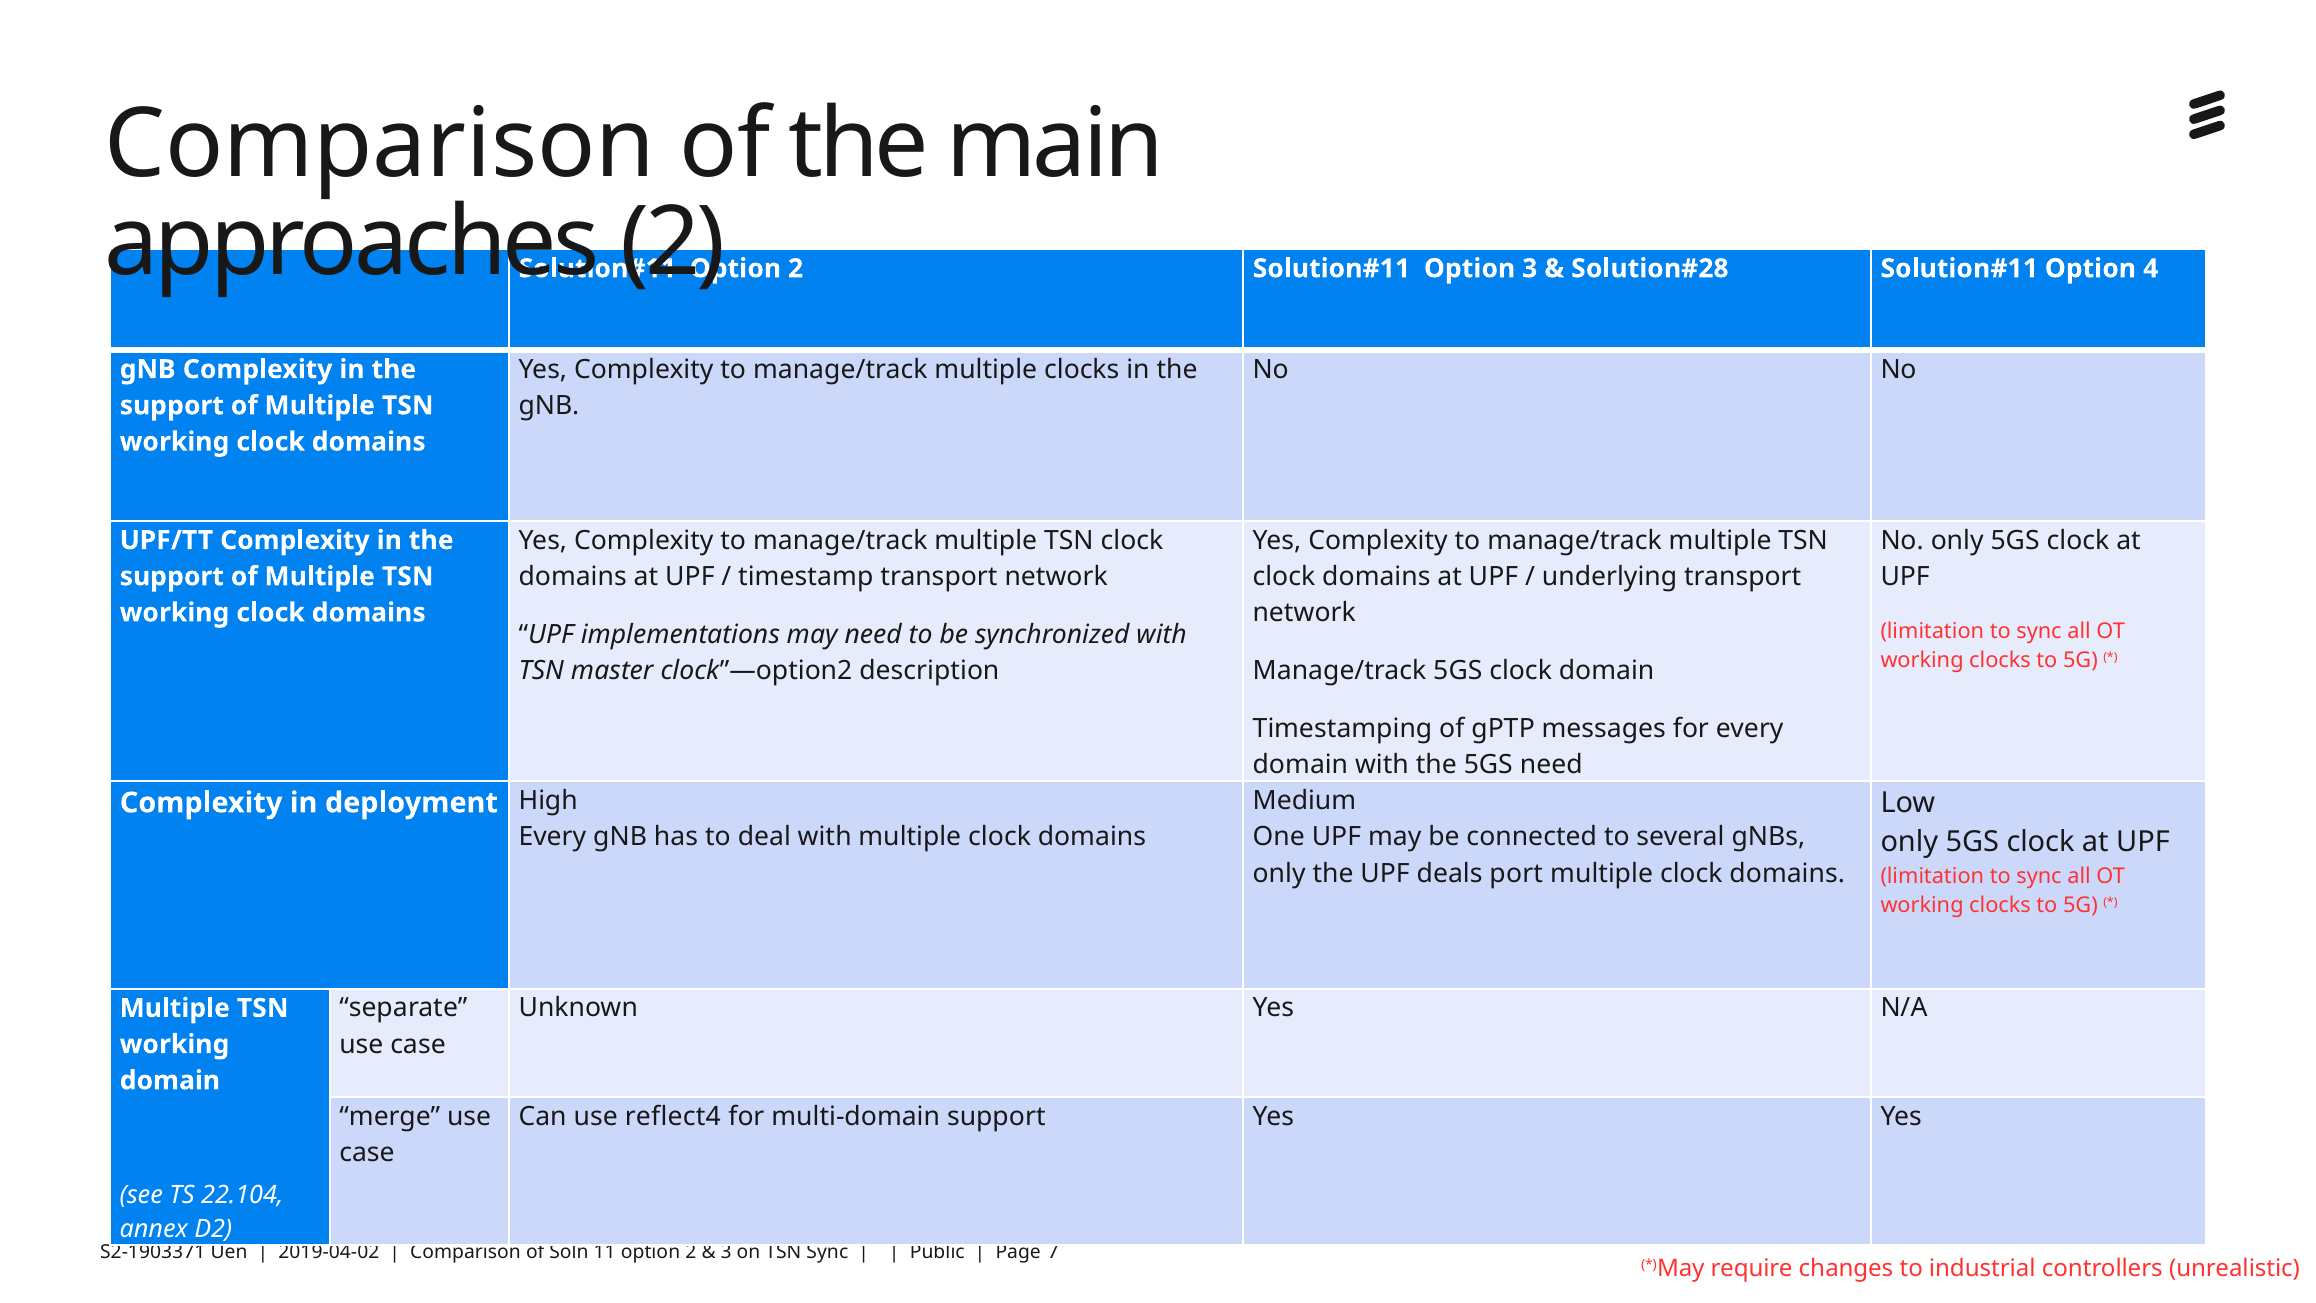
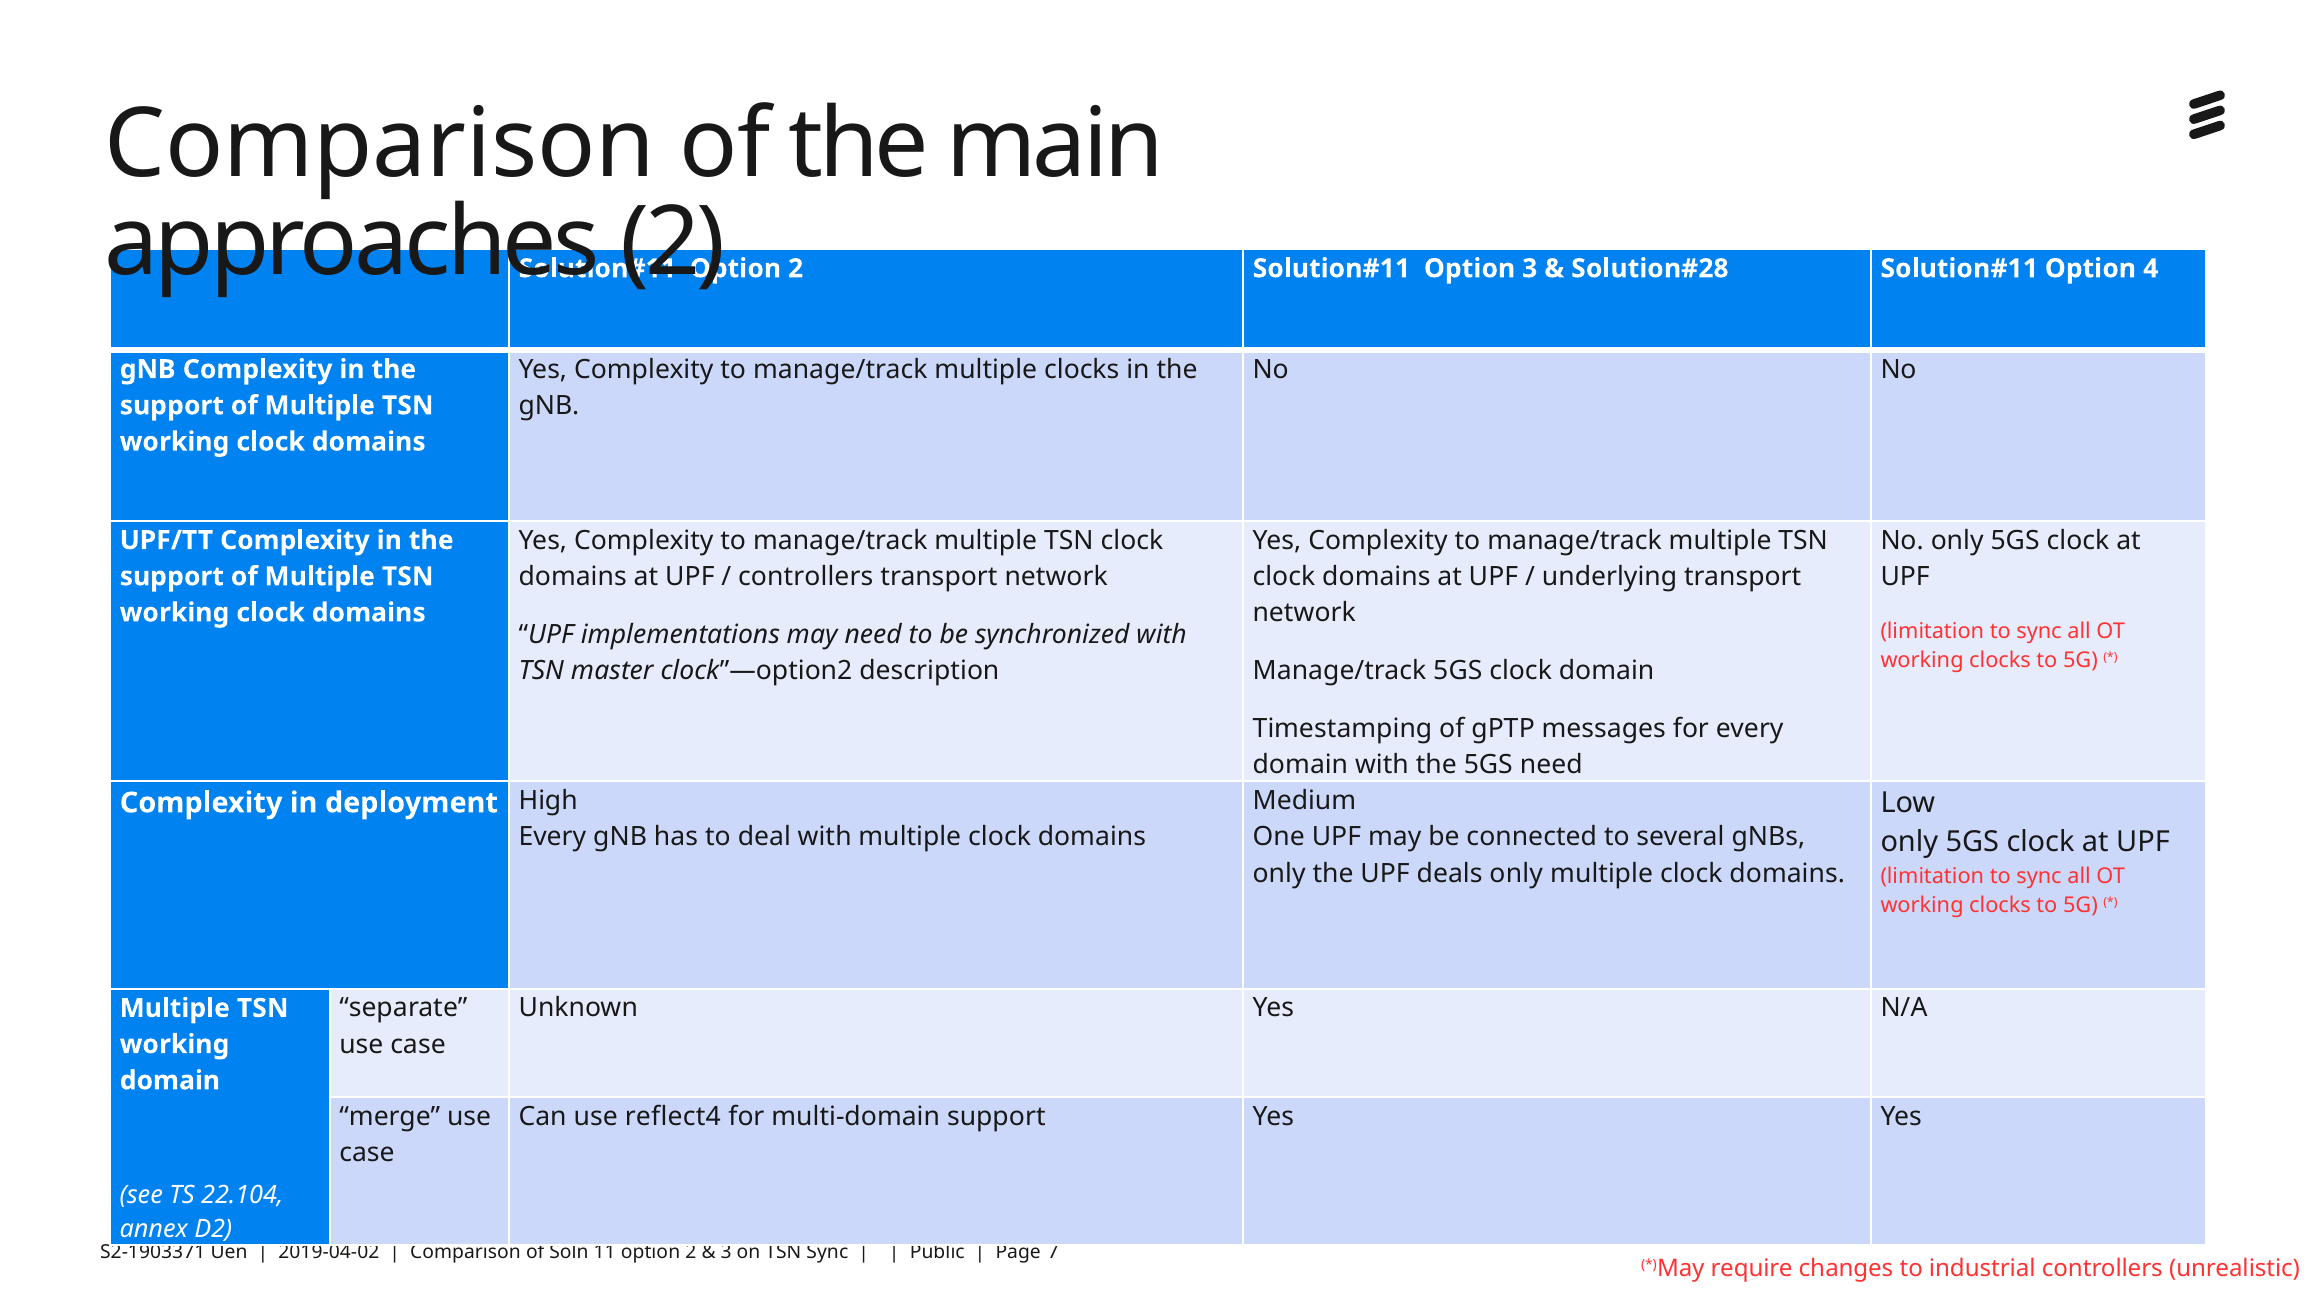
timestamp: timestamp -> controllers (806, 576)
deals port: port -> only (1516, 873)
